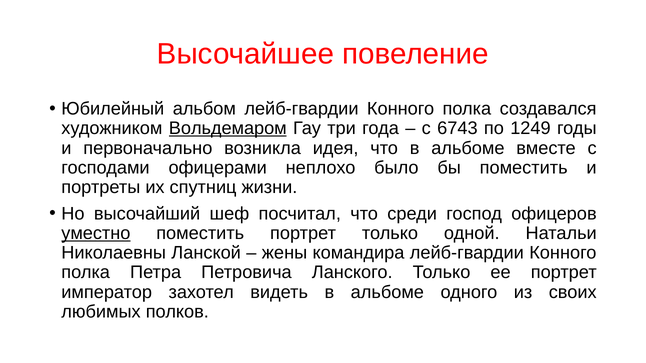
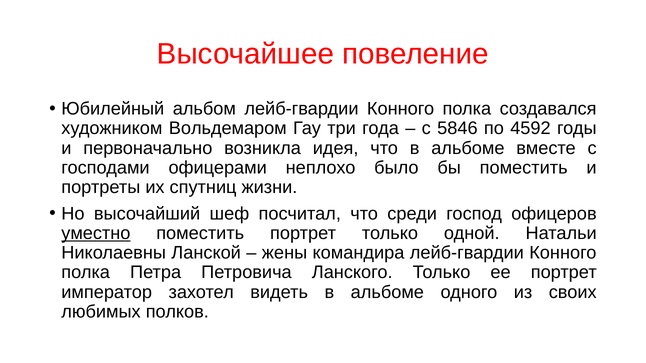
Вольдемаром underline: present -> none (228, 129)
6743: 6743 -> 5846 (457, 129)
1249: 1249 -> 4592 (530, 129)
